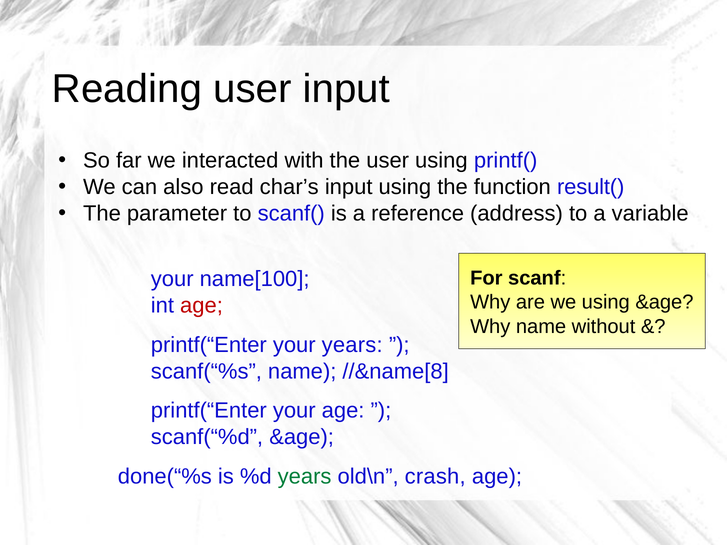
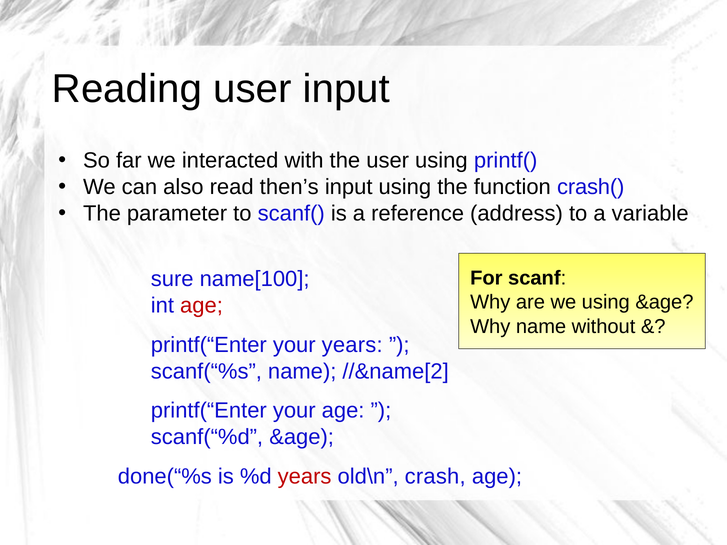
char’s: char’s -> then’s (289, 187)
result(: result( -> crash( (591, 187)
your: your -> sure (172, 279)
//&name[8: //&name[8 -> //&name[2 (396, 371)
years colour: green -> red (305, 477)
